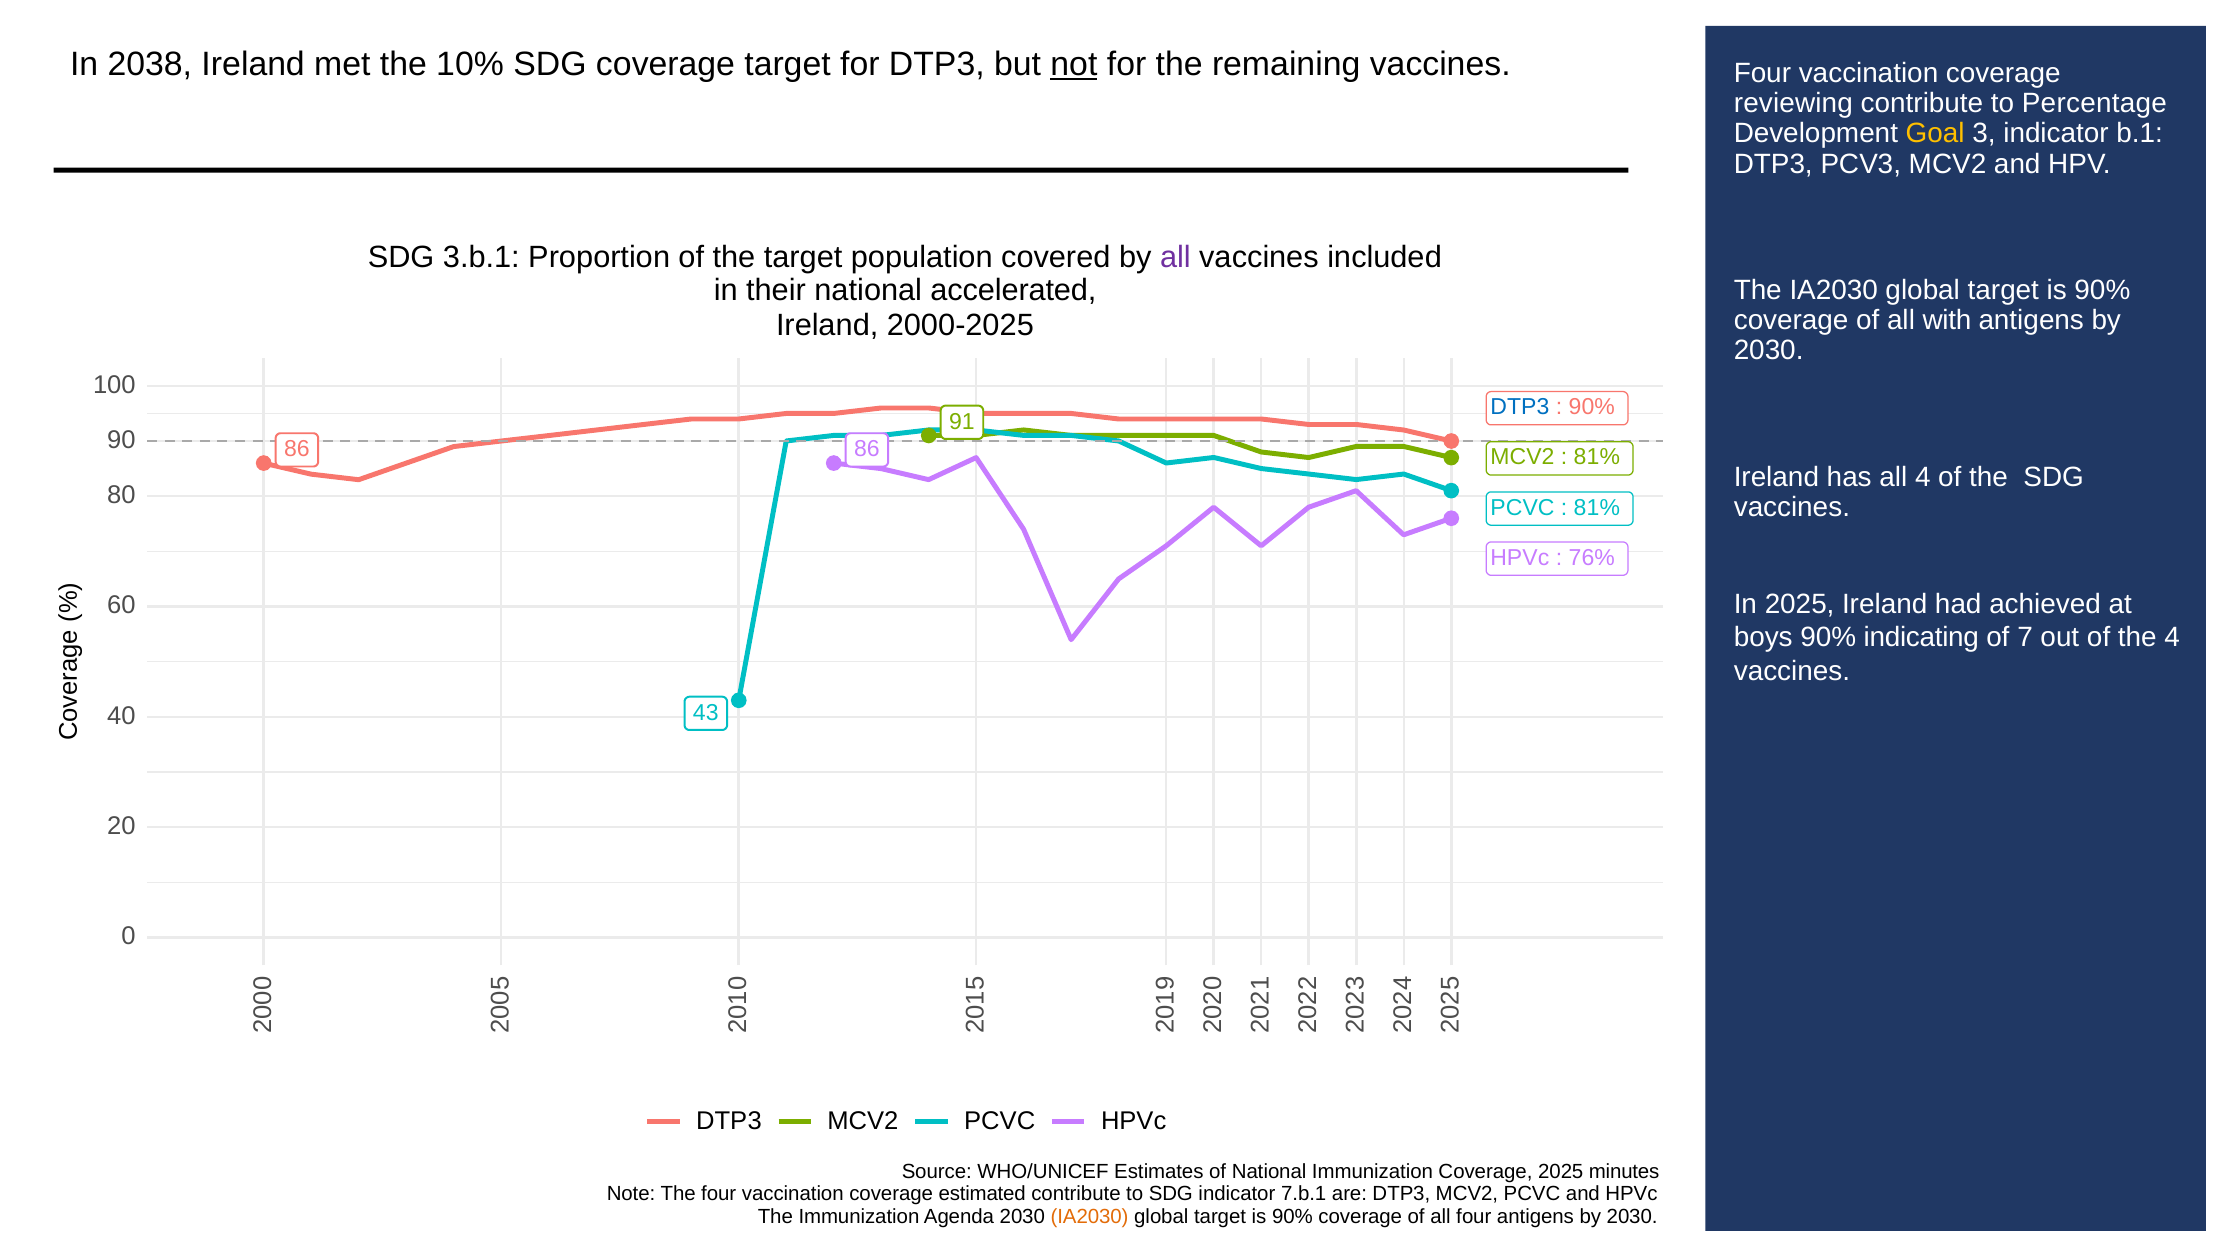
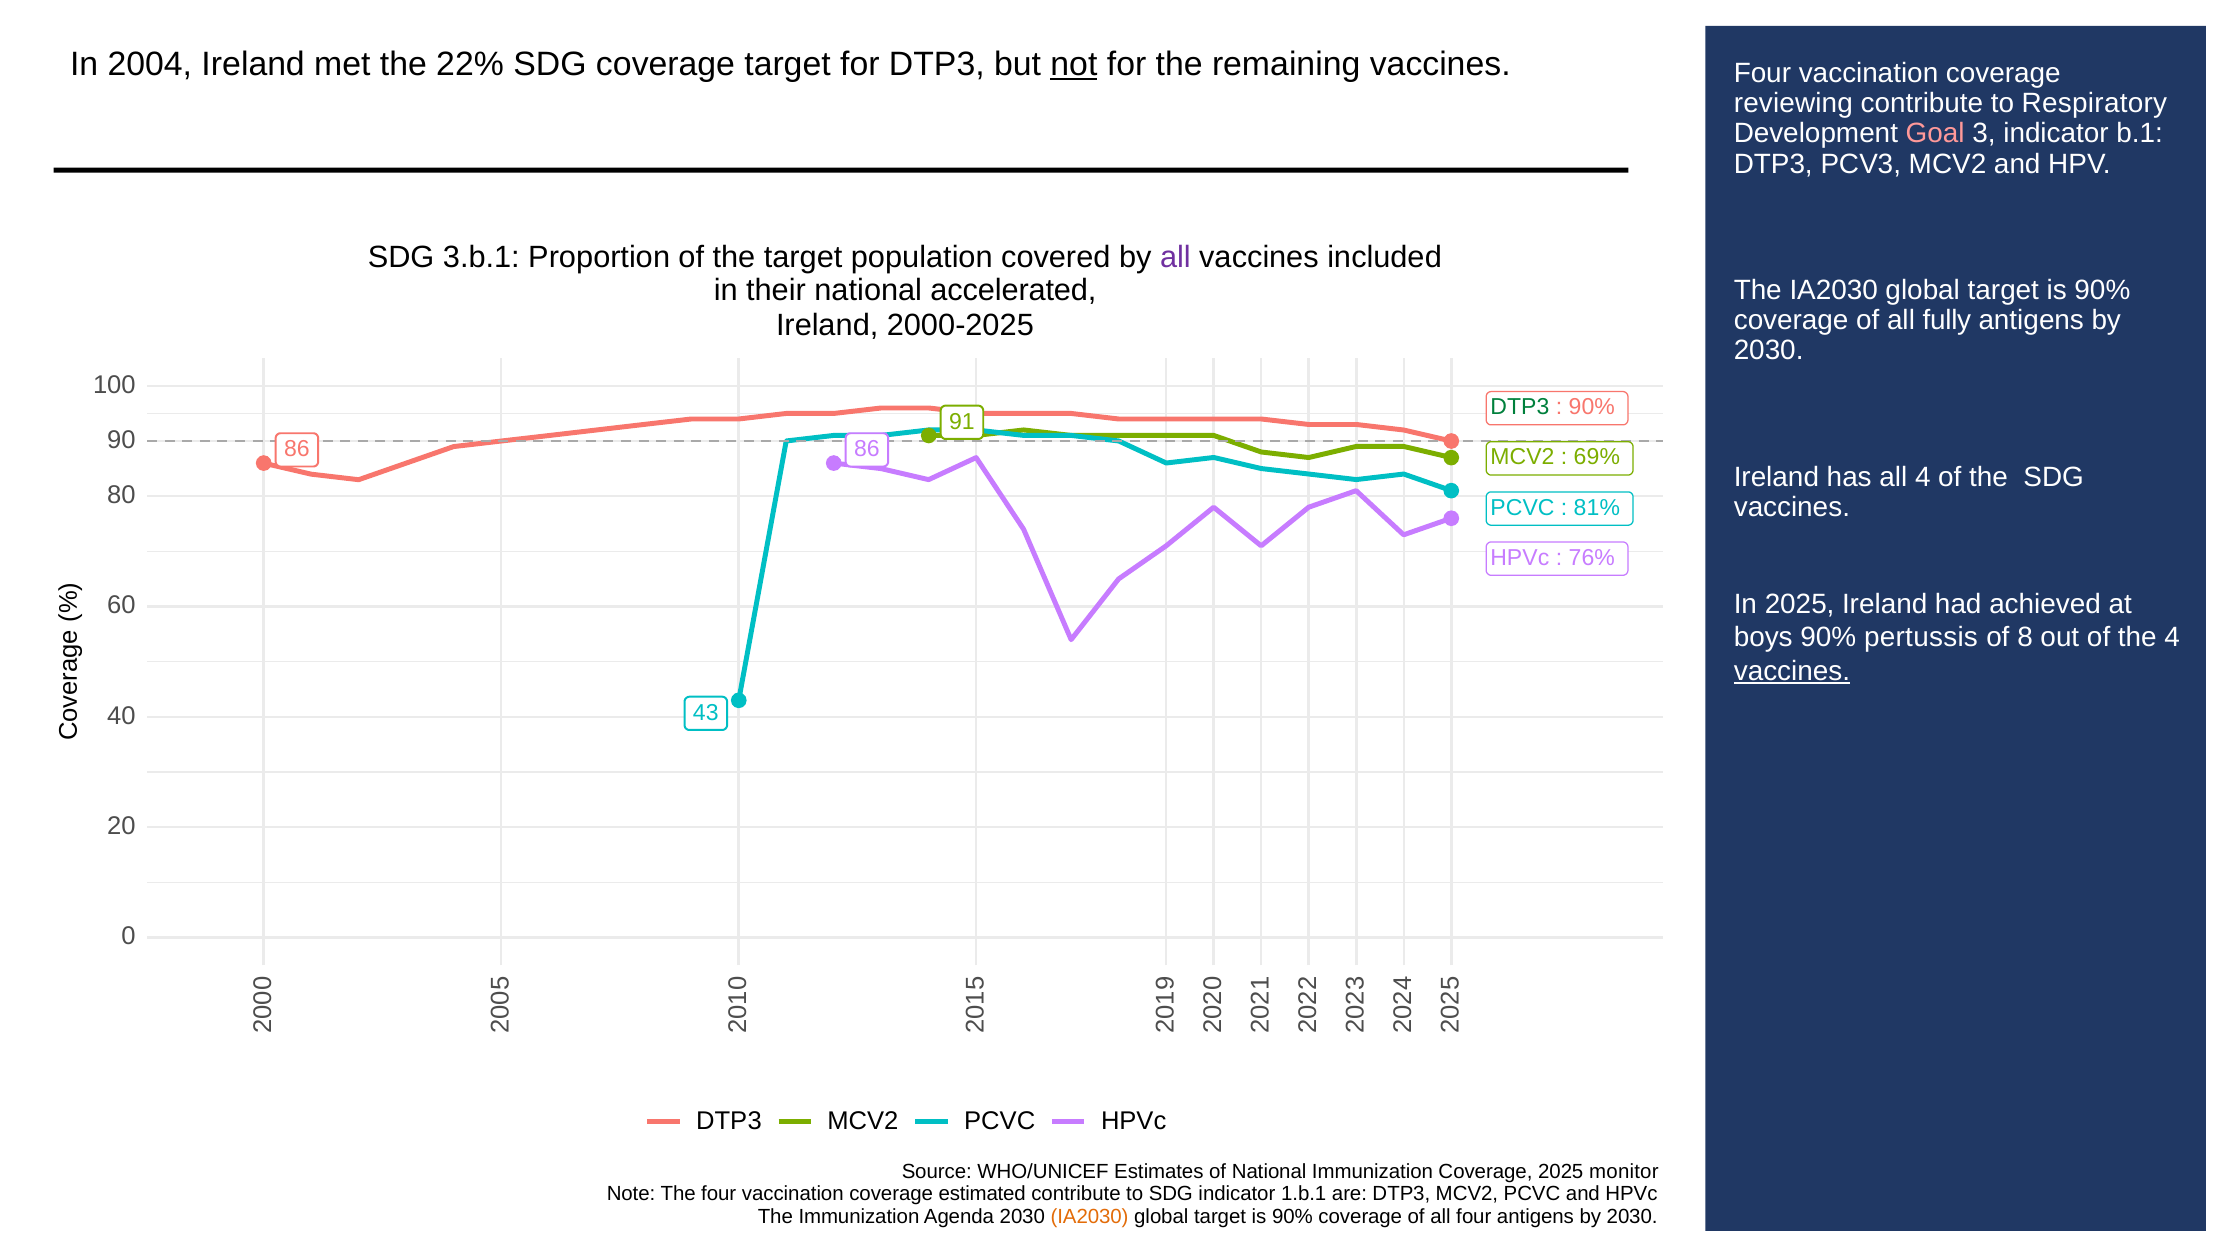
2038: 2038 -> 2004 (150, 64)
10%: 10% -> 22% (470, 64)
Percentage: Percentage -> Respiratory (2094, 104)
Goal colour: yellow -> pink (1935, 134)
with: with -> fully (1947, 320)
DTP3 colour: blue -> green (1520, 407)
81%: 81% -> 69% (1597, 457)
indicating: indicating -> pertussis (1921, 637)
7: 7 -> 8 (2025, 637)
vaccines underline: none -> present (1792, 671)
minutes: minutes -> monitor (1624, 1172)
7.b.1: 7.b.1 -> 1.b.1 (1304, 1194)
